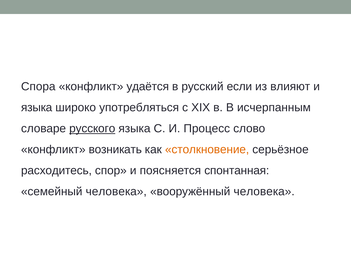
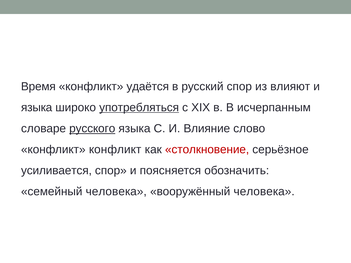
Спора: Спора -> Время (38, 87)
русский если: если -> спор (239, 87)
употребляться underline: none -> present (139, 108)
Процесс: Процесс -> Влияние (207, 129)
конфликт возникать: возникать -> конфликт (115, 150)
столкновение colour: orange -> red (207, 150)
расходитесь: расходитесь -> усиливается (56, 171)
спонтанная: спонтанная -> обозначить (237, 171)
